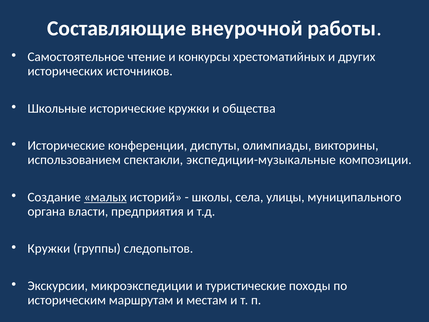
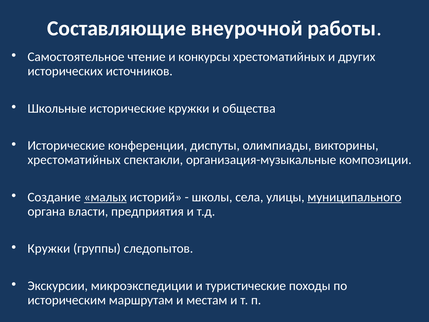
использованием: использованием -> хрестоматийных (74, 160)
экспедиции-музыкальные: экспедиции-музыкальные -> организация-музыкальные (261, 160)
муниципального underline: none -> present (354, 197)
